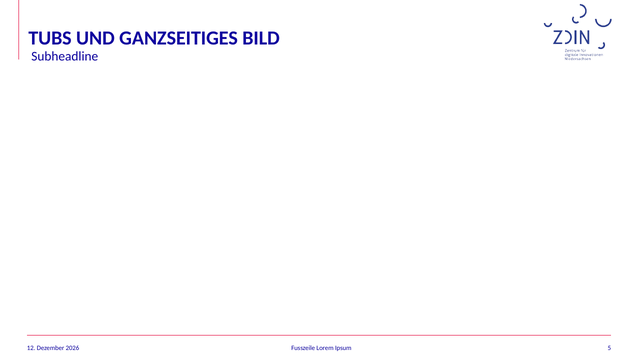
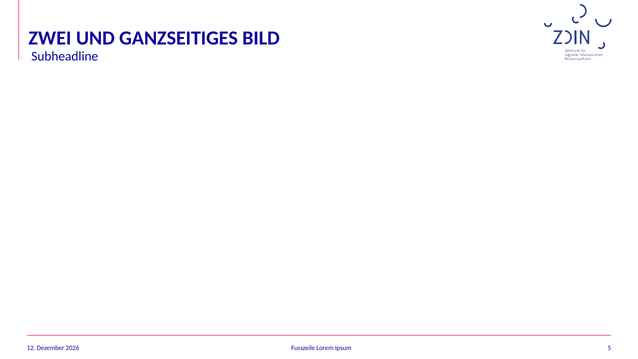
TUBS: TUBS -> ZWEI (50, 38)
